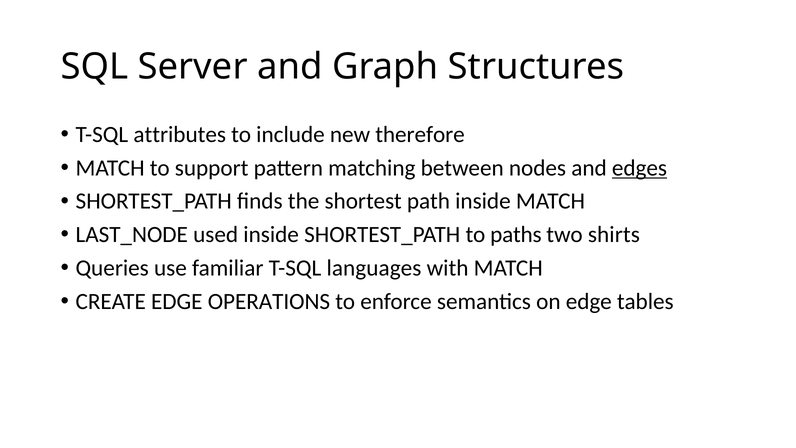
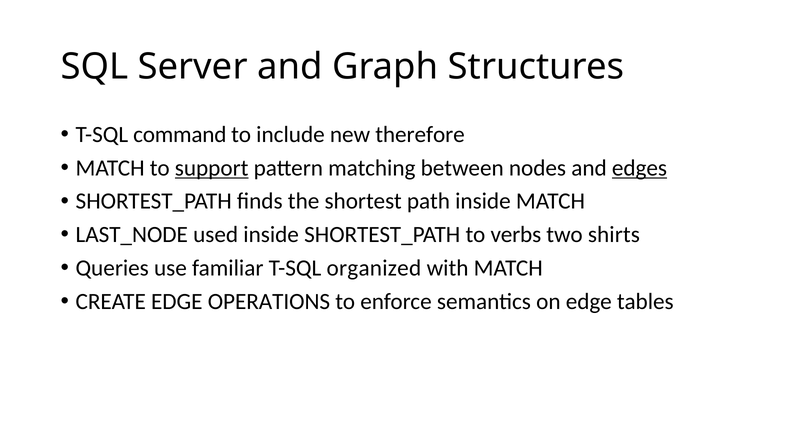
attributes: attributes -> command (180, 135)
support underline: none -> present (212, 168)
paths: paths -> verbs (516, 235)
languages: languages -> organized (374, 268)
